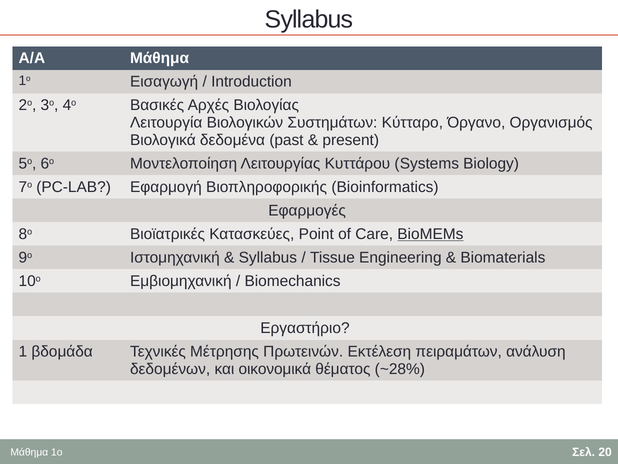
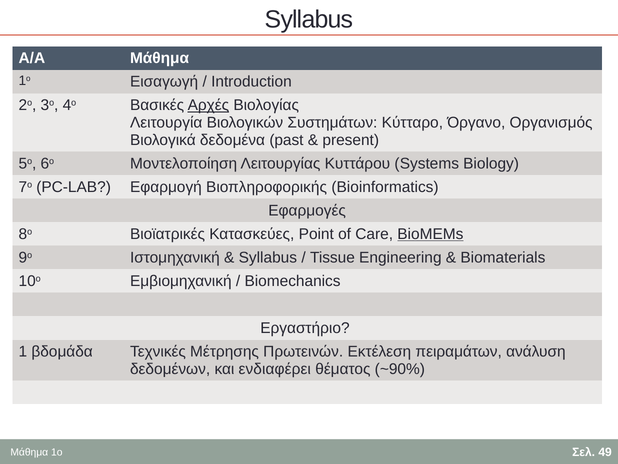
Αρχές underline: none -> present (208, 105)
οικονομικά: οικονομικά -> ενδιαφέρει (275, 369)
~28%: ~28% -> ~90% (400, 369)
20: 20 -> 49 (605, 452)
